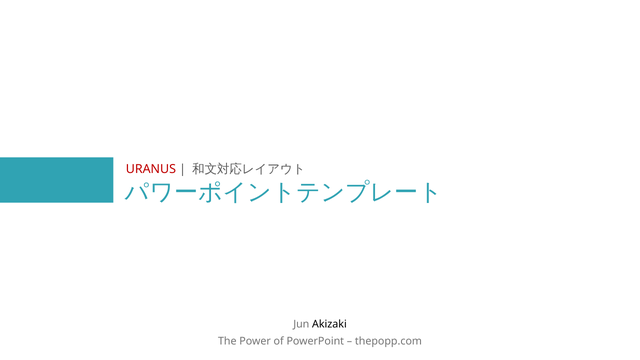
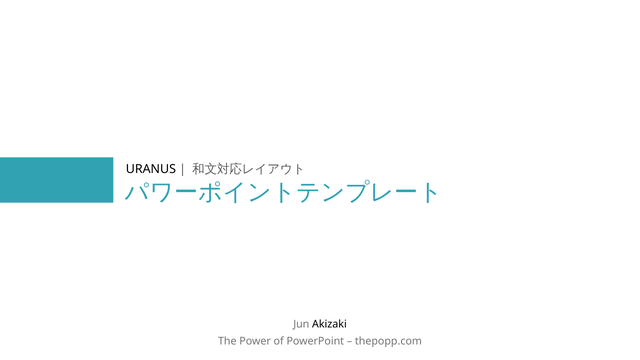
URANUS colour: red -> black (151, 169)
